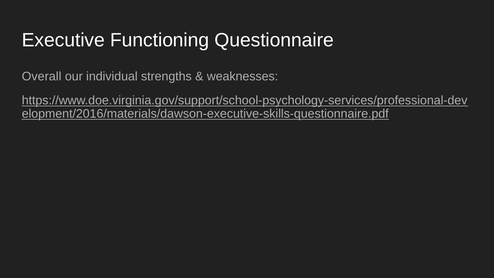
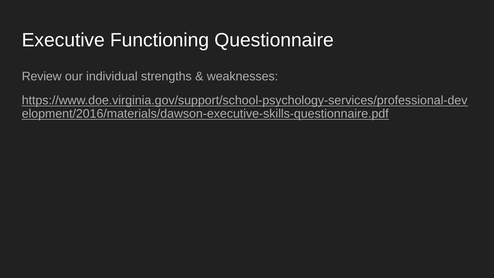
Overall: Overall -> Review (42, 76)
